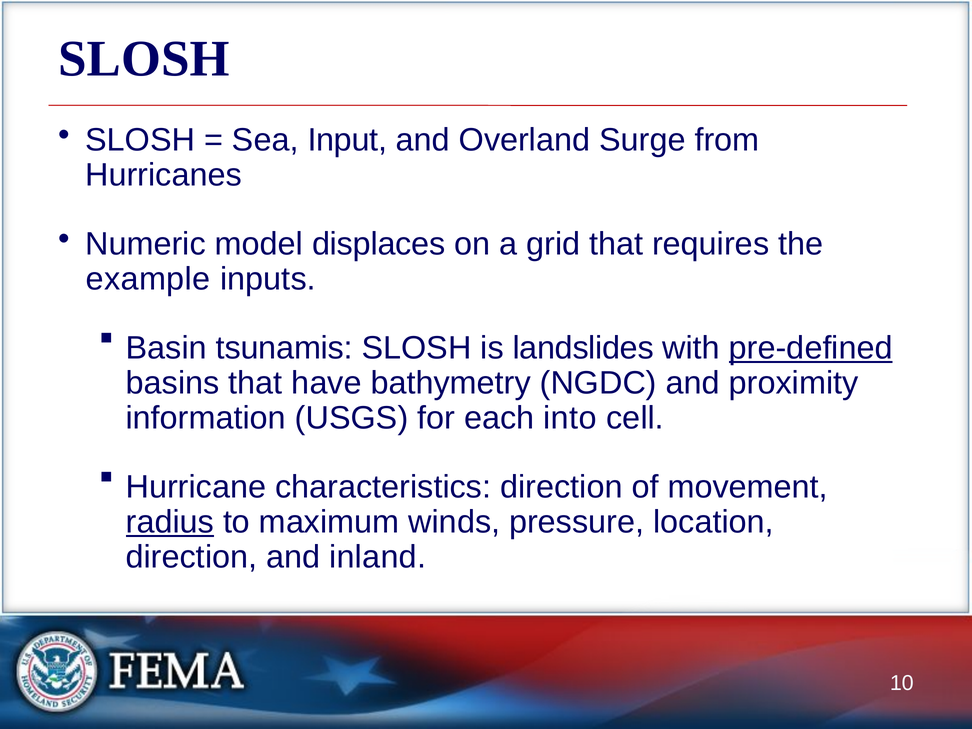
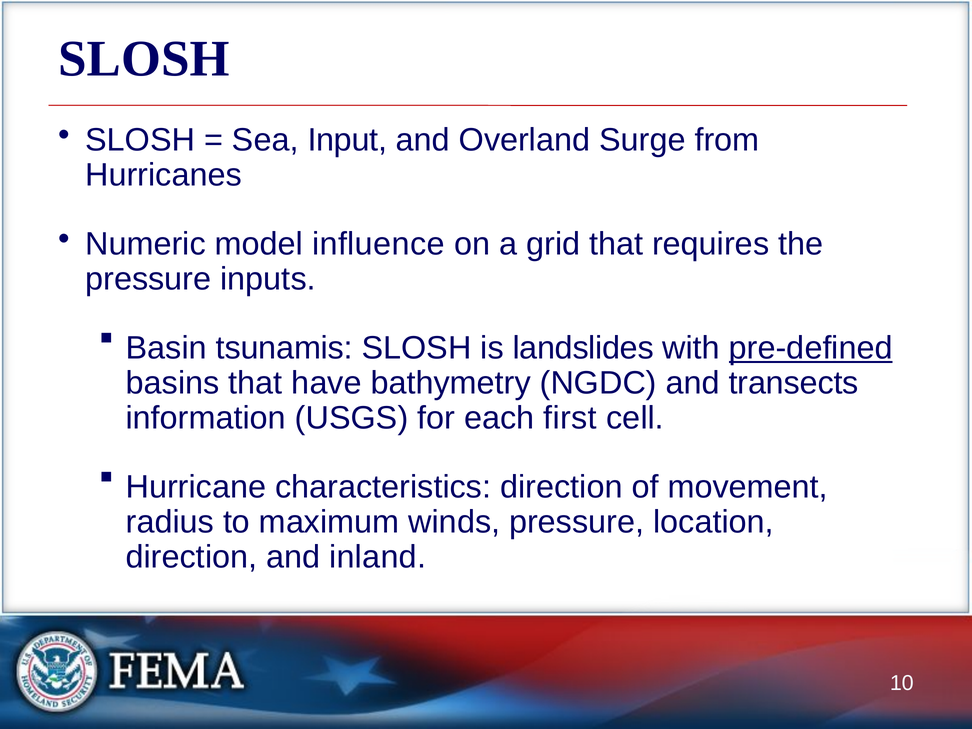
displaces: displaces -> influence (378, 244)
example: example -> pressure (148, 279)
proximity: proximity -> transects (794, 383)
into: into -> first (570, 418)
radius underline: present -> none (170, 522)
